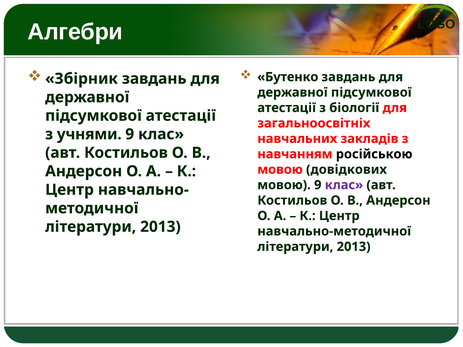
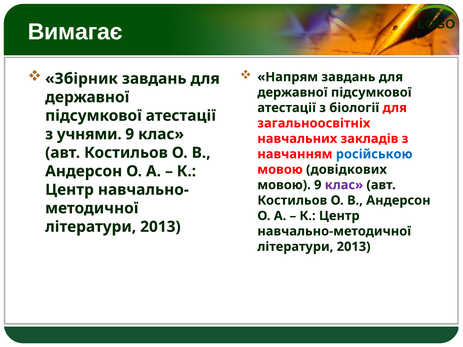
Алгебри: Алгебри -> Вимагає (75, 32)
Бутенко: Бутенко -> Напрям (288, 77)
російською colour: black -> blue (374, 154)
